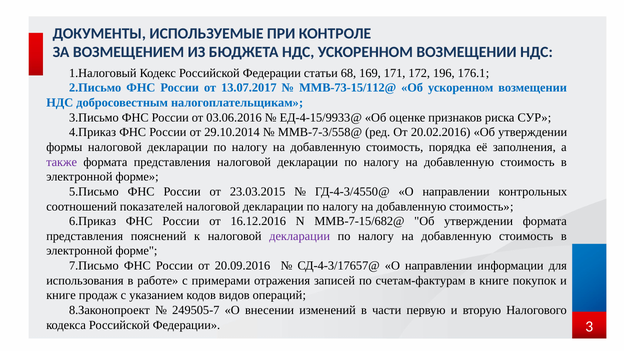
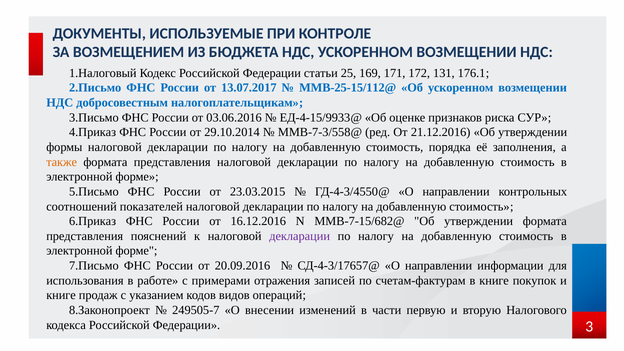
68: 68 -> 25 (348, 73)
196: 196 -> 131 (444, 73)
ММВ-73-15/112@: ММВ-73-15/112@ -> ММВ-25-15/112@ (348, 88)
20.02.2016: 20.02.2016 -> 21.12.2016 (441, 132)
также colour: purple -> orange (62, 162)
